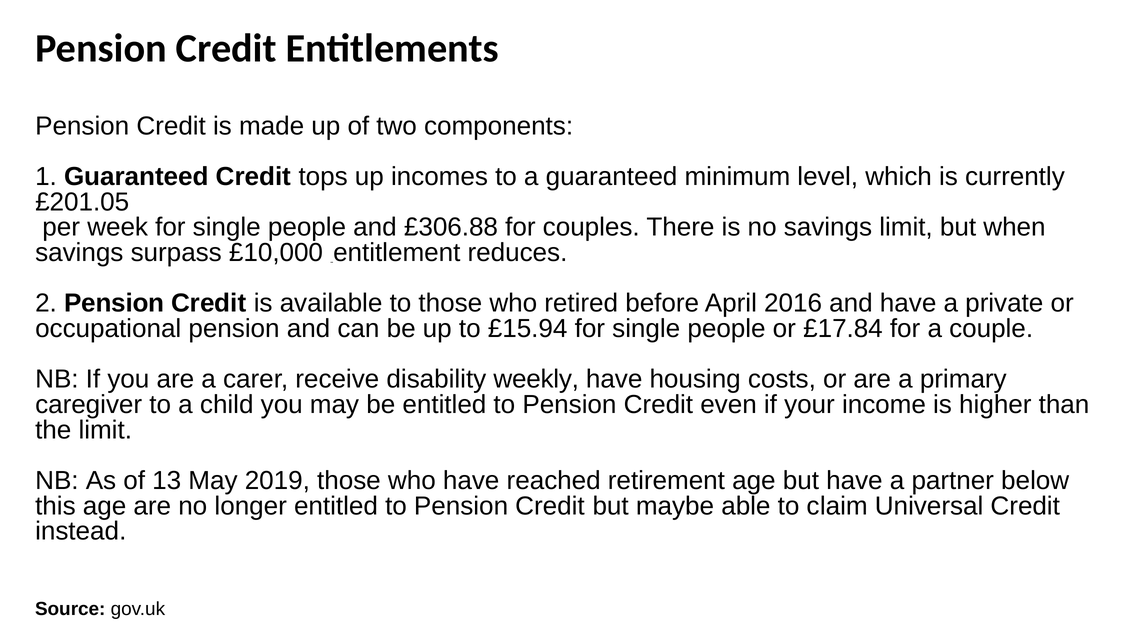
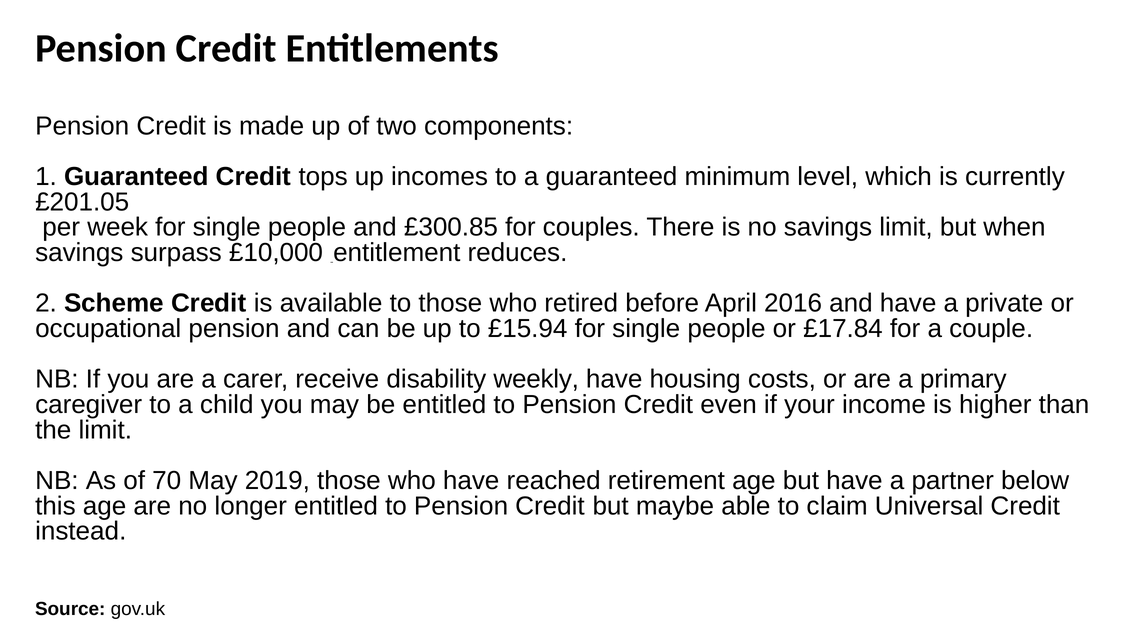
£306.88: £306.88 -> £300.85 (451, 228)
2 Pension: Pension -> Scheme (114, 304)
13: 13 -> 70 (167, 481)
